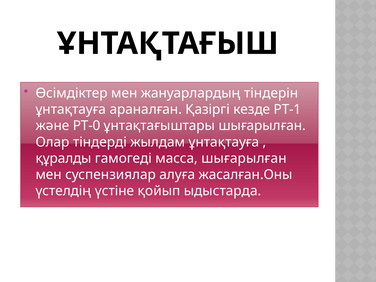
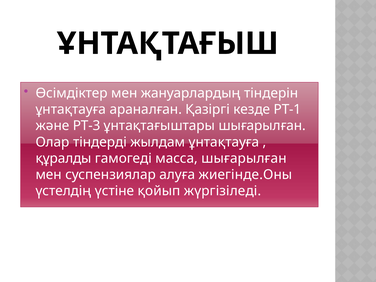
РТ-0: РТ-0 -> РТ-3 (87, 126)
жасалған.Оны: жасалған.Оны -> жиегінде.Оны (245, 175)
ыдыстарда: ыдыстарда -> жүргізіледі (222, 191)
